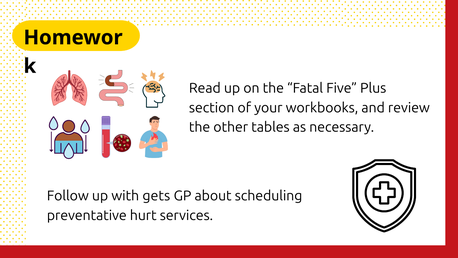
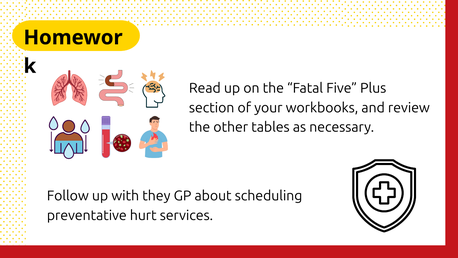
gets: gets -> they (156, 196)
